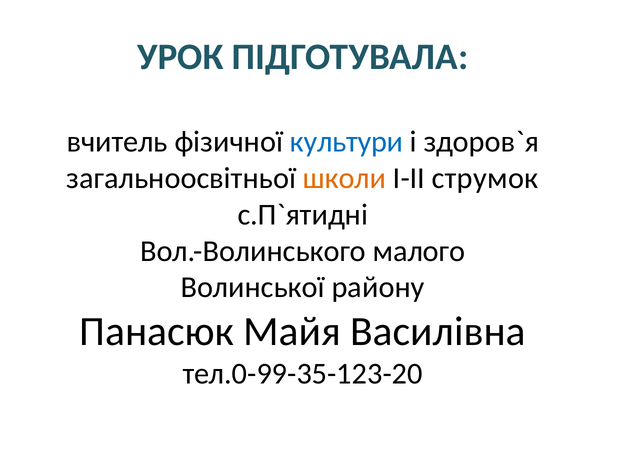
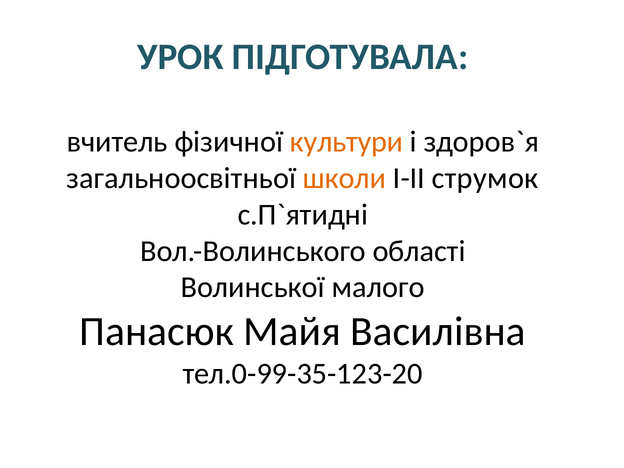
культури colour: blue -> orange (347, 142)
малого: малого -> області (419, 251)
району: району -> малого (378, 287)
